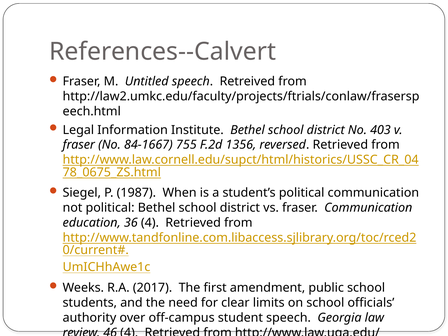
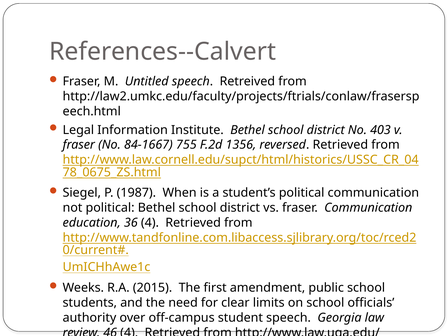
2017: 2017 -> 2015 (153, 288)
